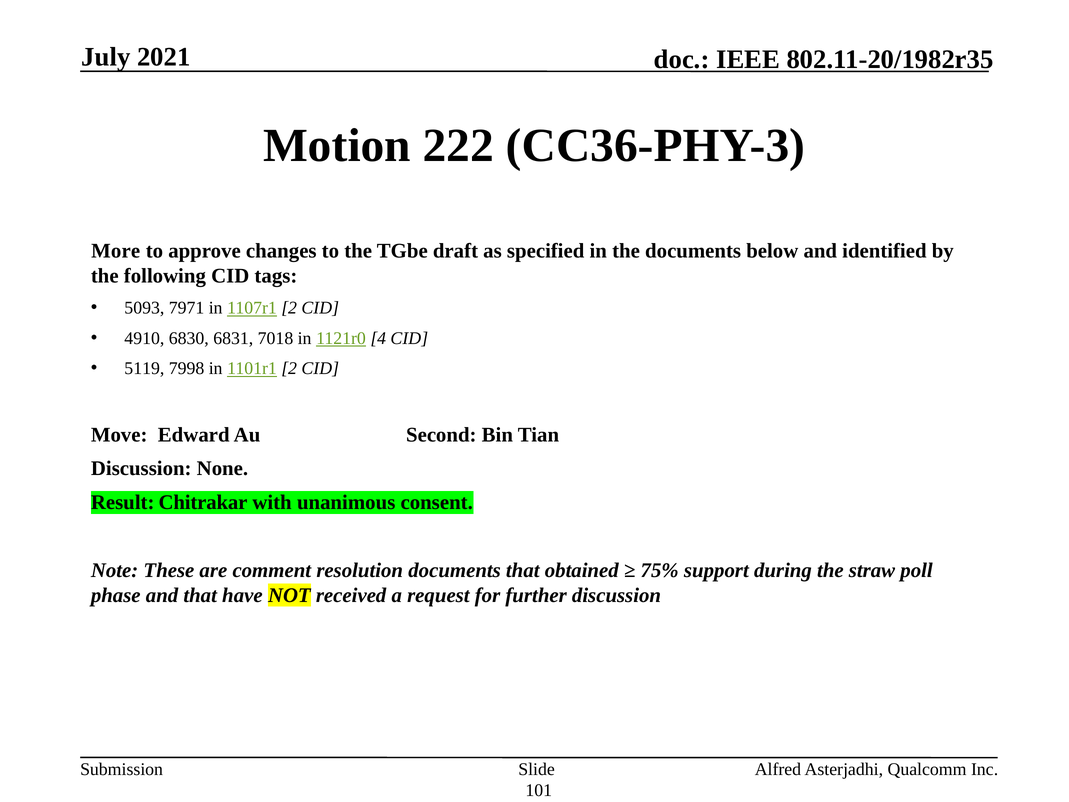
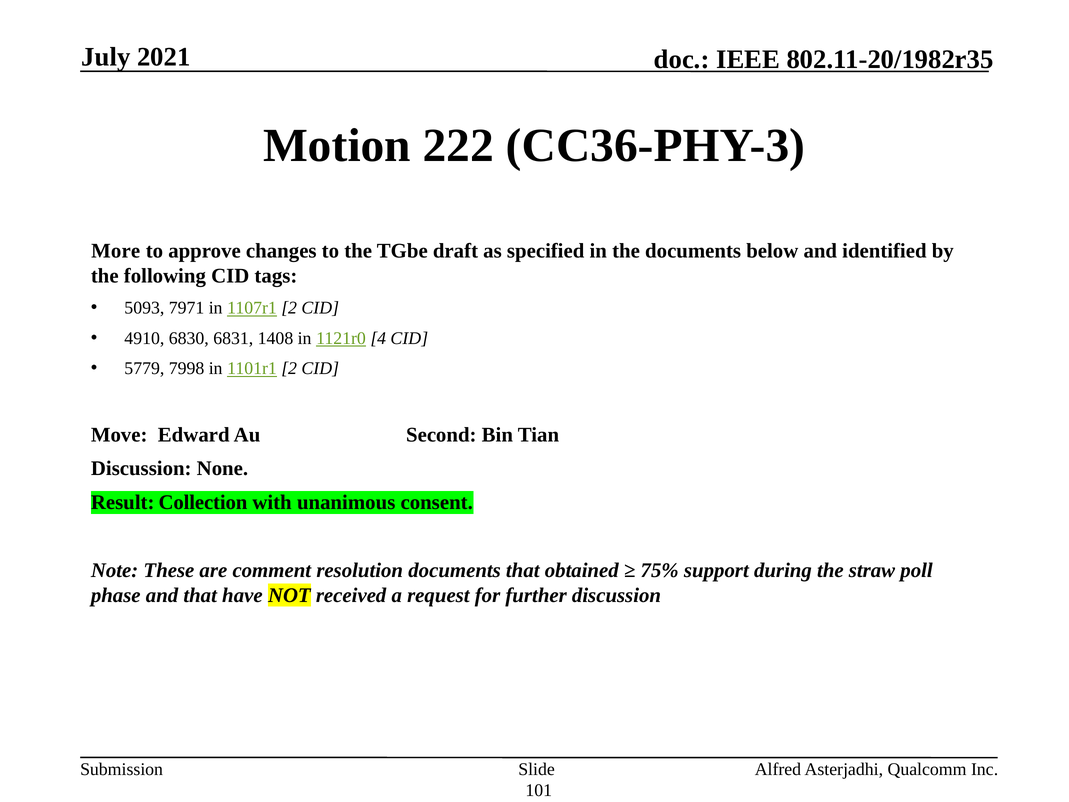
7018: 7018 -> 1408 (276, 338)
5119: 5119 -> 5779 (144, 368)
Chitrakar: Chitrakar -> Collection (203, 502)
